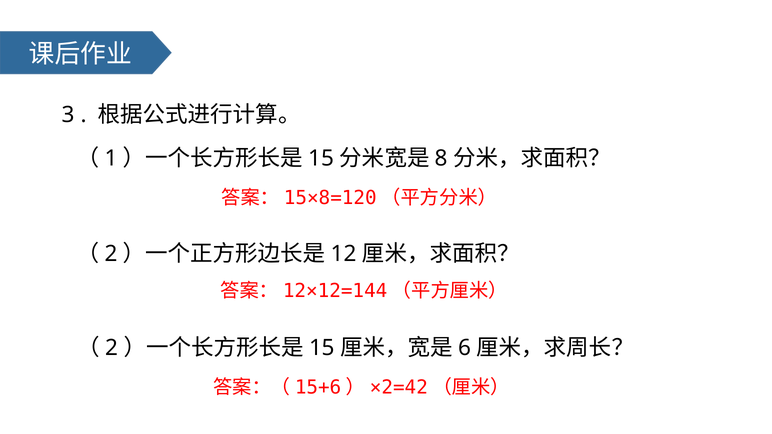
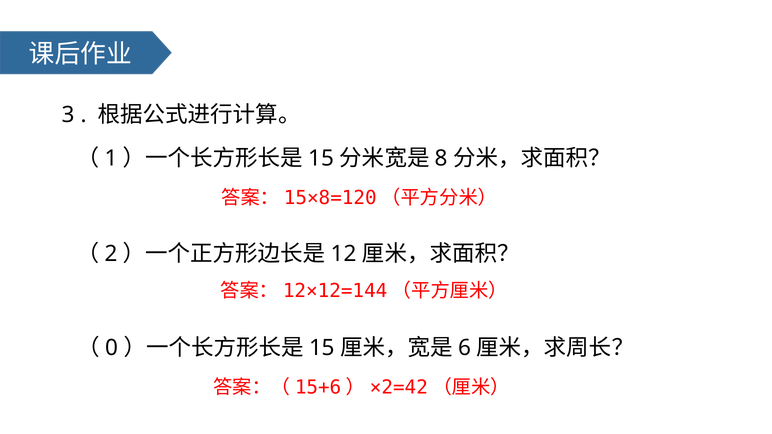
2: 2 -> 0 (112, 348)
